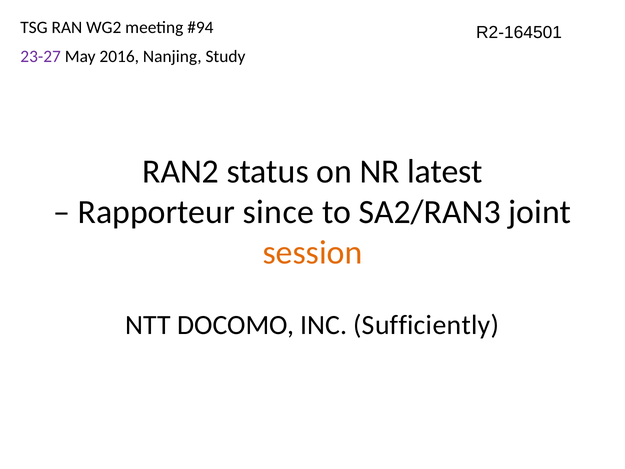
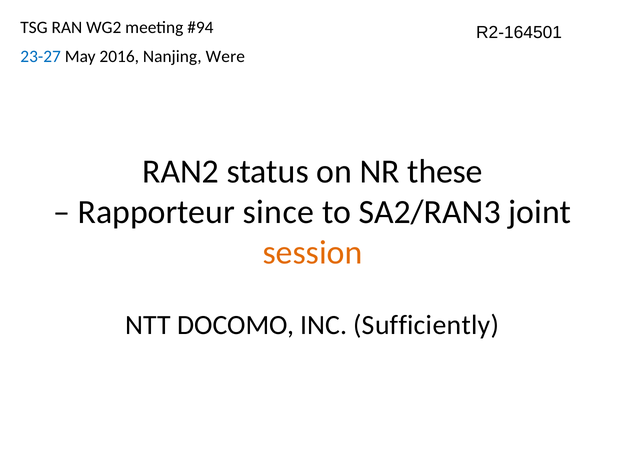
23-27 colour: purple -> blue (41, 56)
Study: Study -> Were (225, 56)
latest: latest -> these (445, 171)
